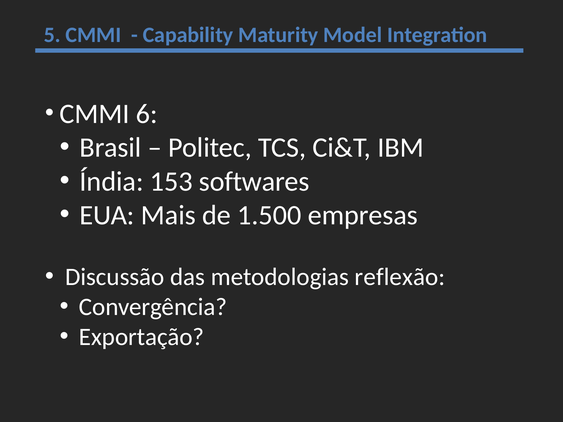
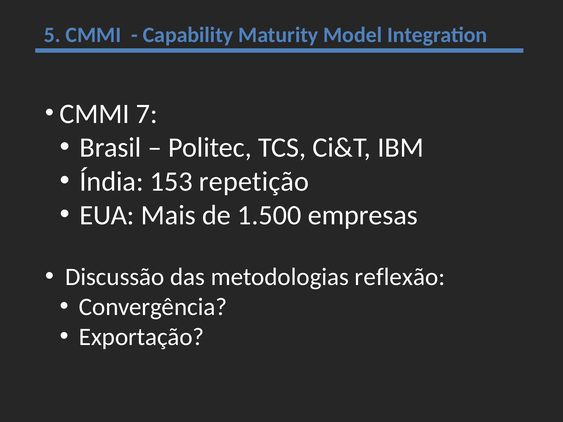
6: 6 -> 7 (147, 114)
softwares: softwares -> repetição (254, 182)
